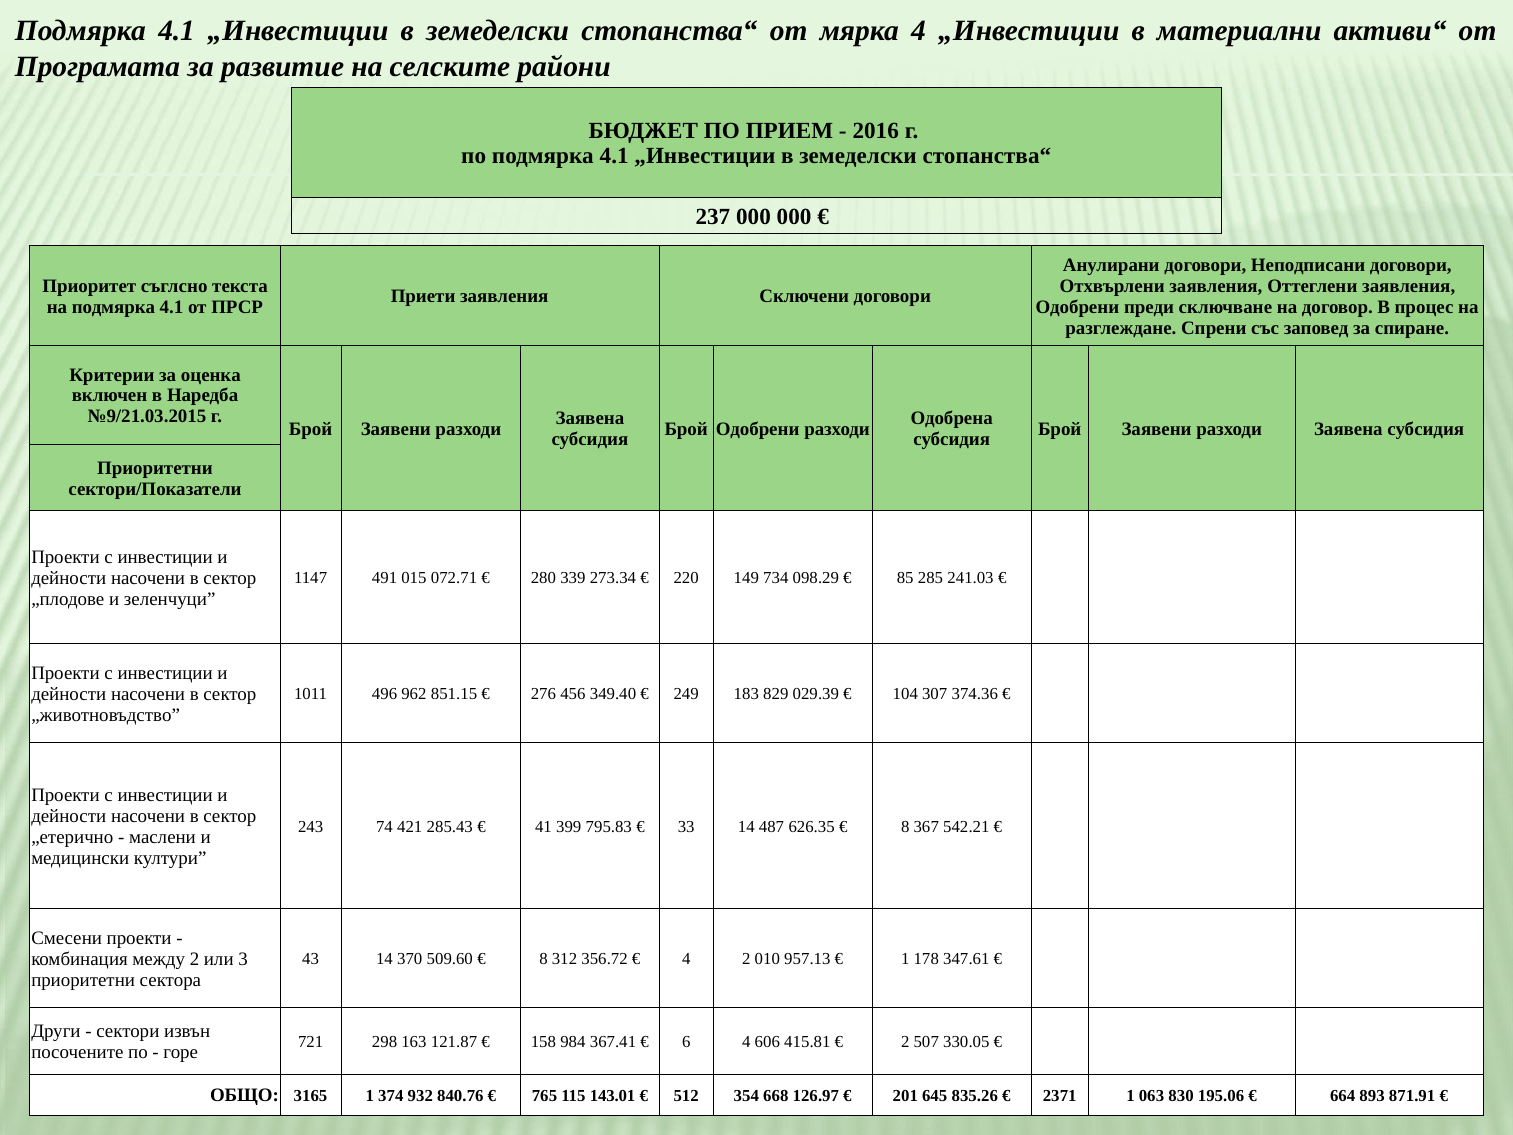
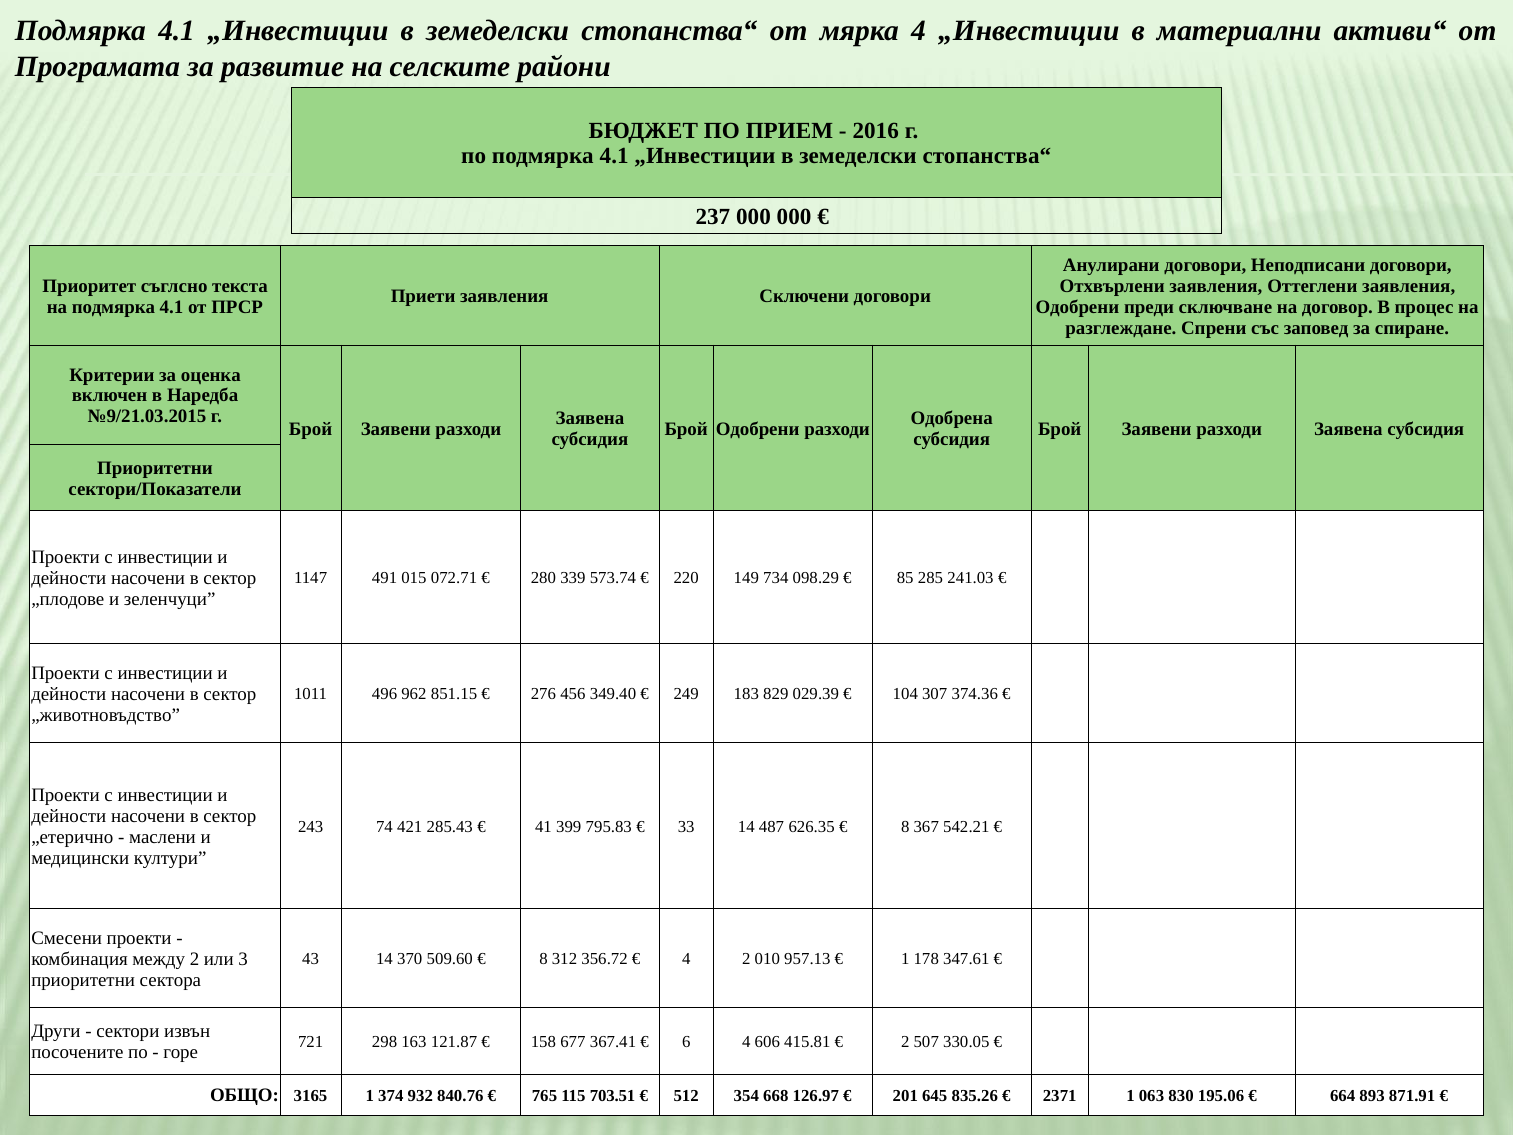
273.34: 273.34 -> 573.74 (613, 578)
984: 984 -> 677 (573, 1042)
143.01: 143.01 -> 703.51 (613, 1095)
